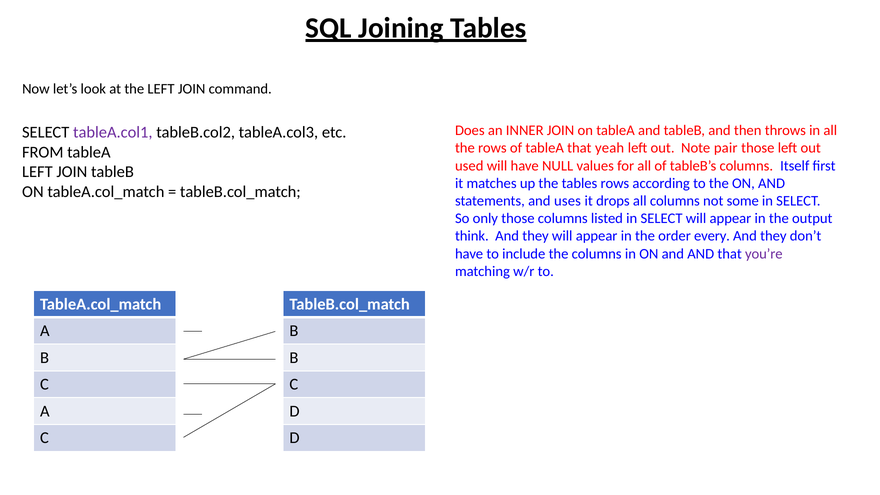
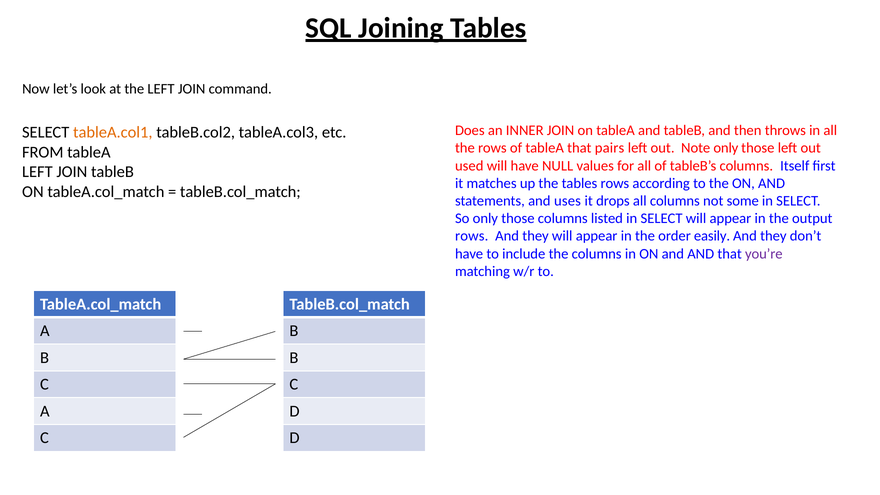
tableA.col1 colour: purple -> orange (113, 132)
yeah: yeah -> pairs (610, 148)
Note pair: pair -> only (726, 148)
think: think -> rows (472, 236)
every: every -> easily (712, 236)
